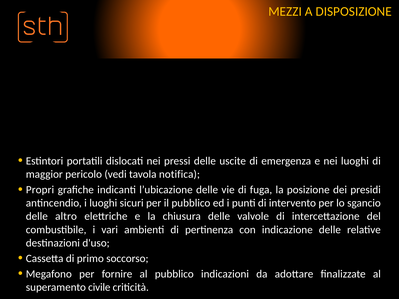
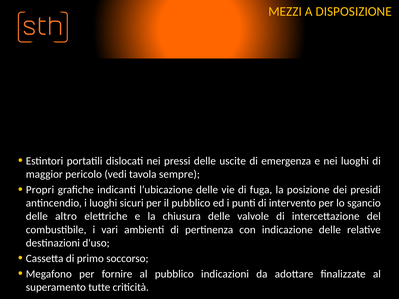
notifica: notifica -> sempre (179, 174)
civile: civile -> tutte (99, 287)
